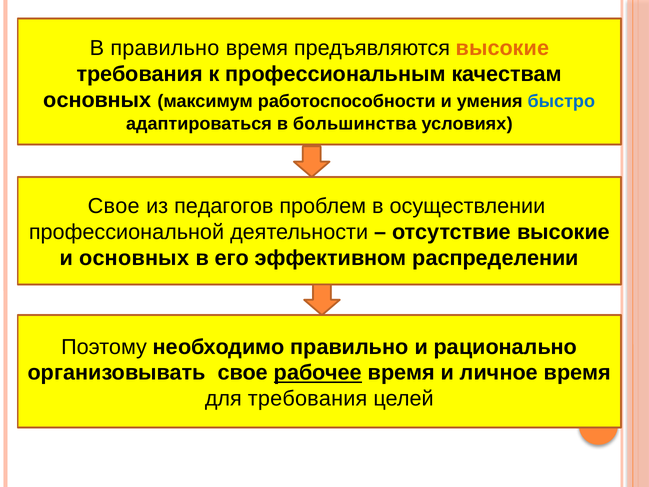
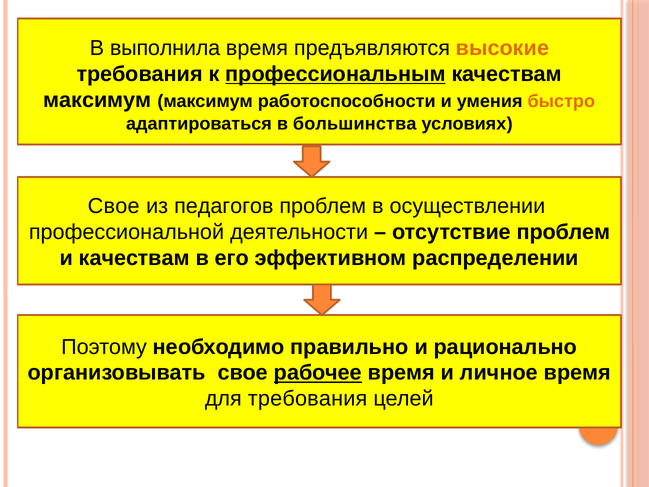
В правильно: правильно -> выполнила (165, 48)
профессиональным underline: none -> present (335, 74)
основных: основных -> максимум (97, 100)
быстро colour: blue -> orange (561, 101)
отсутствие высокие: высокие -> проблем (563, 232)
и основных: основных -> качествам (134, 258)
